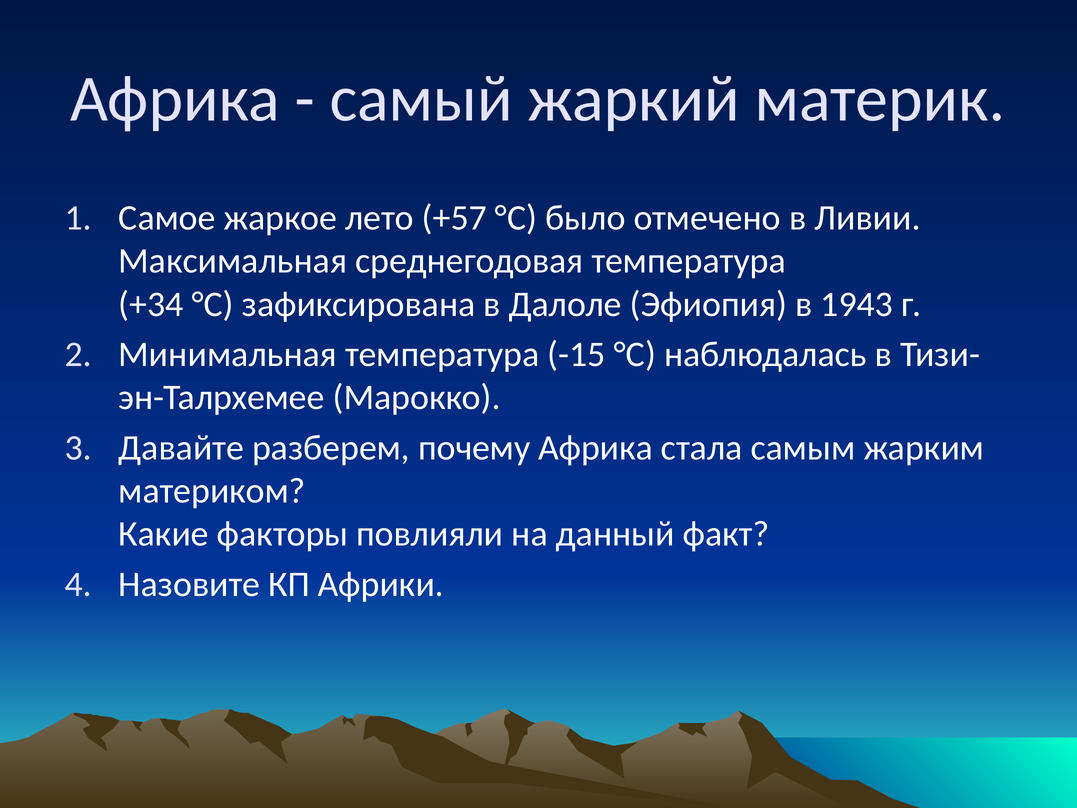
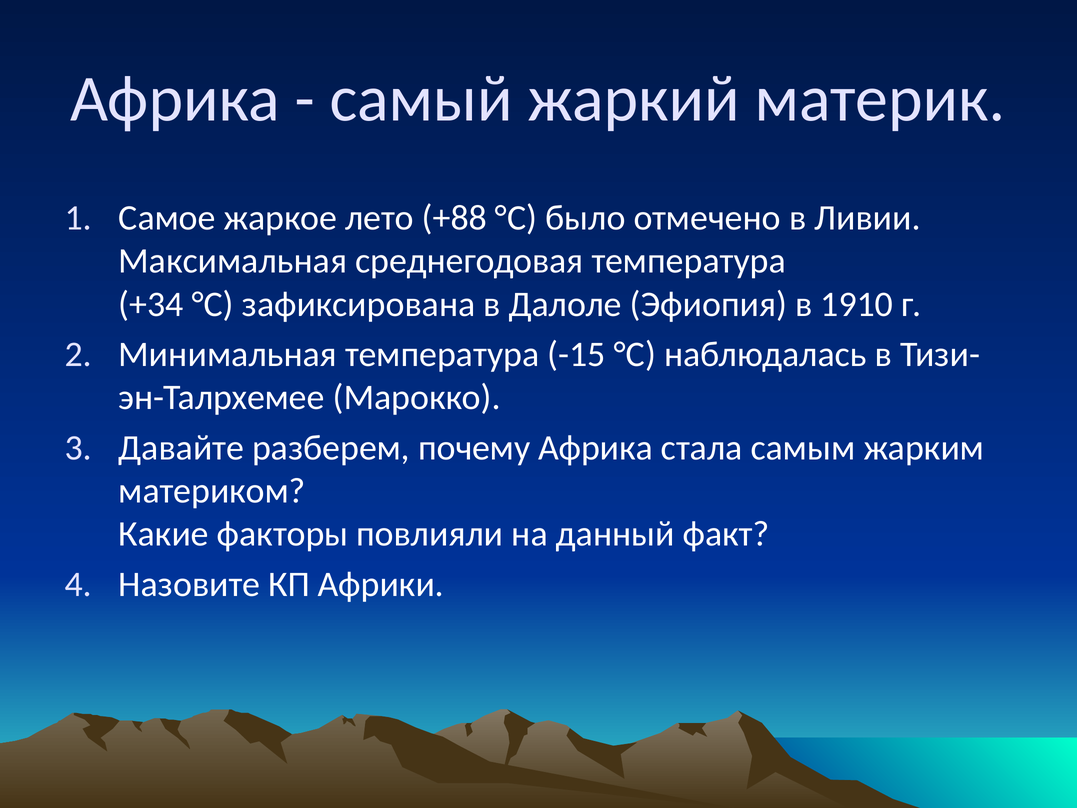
+57: +57 -> +88 (454, 218)
1943: 1943 -> 1910 (857, 304)
